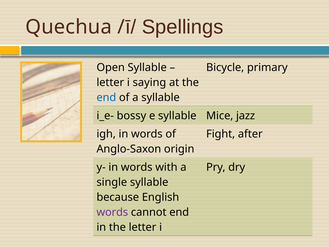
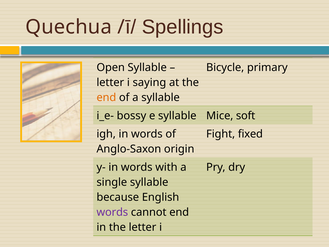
end colour: blue -> orange (106, 97)
jazz: jazz -> soft (246, 116)
after: after -> fixed (250, 134)
